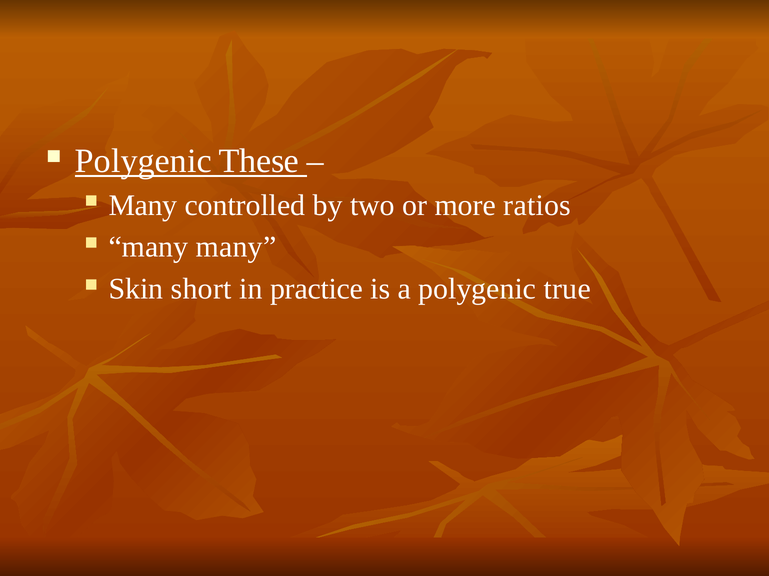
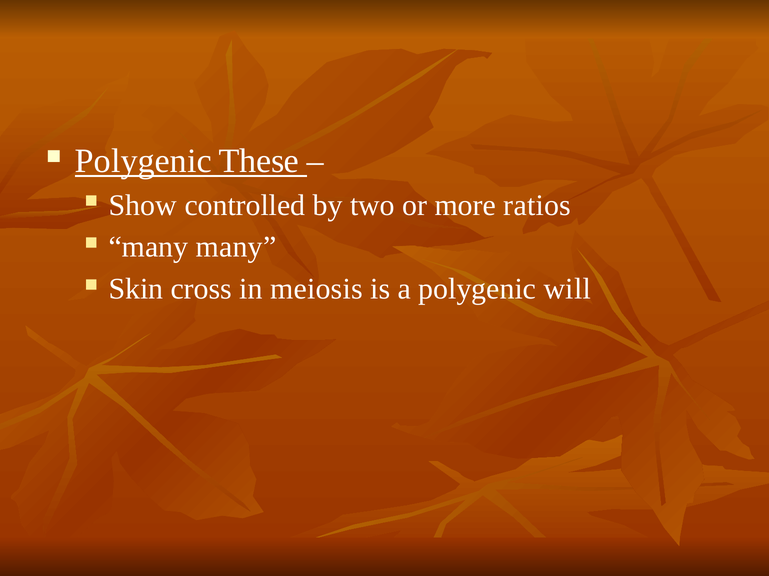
Many: Many -> Show (143, 205)
short: short -> cross (201, 289)
practice: practice -> meiosis (316, 289)
true: true -> will (567, 289)
